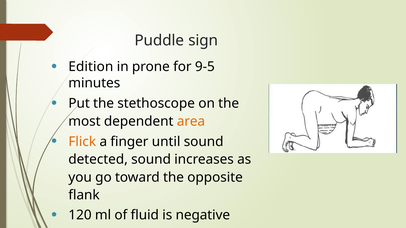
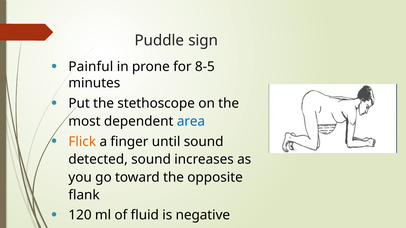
Edition: Edition -> Painful (91, 67)
9-5: 9-5 -> 8-5 (205, 67)
area colour: orange -> blue (191, 121)
